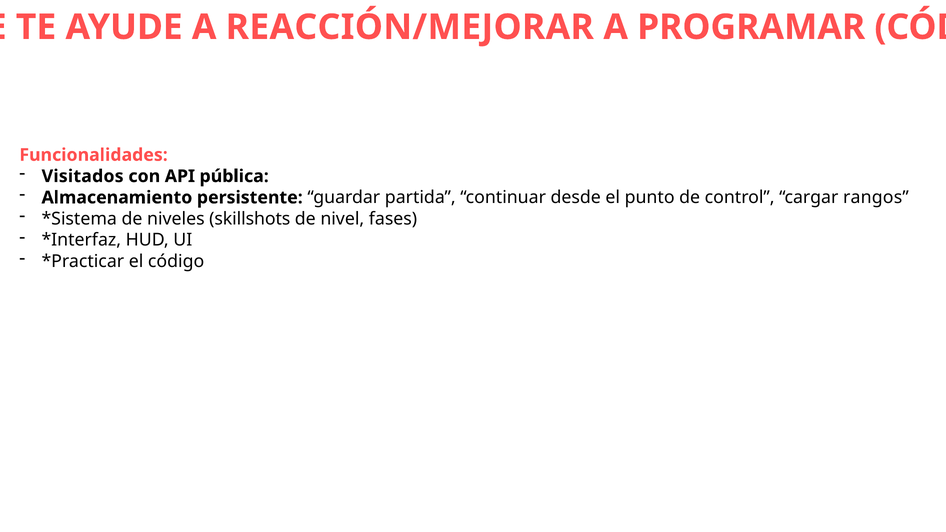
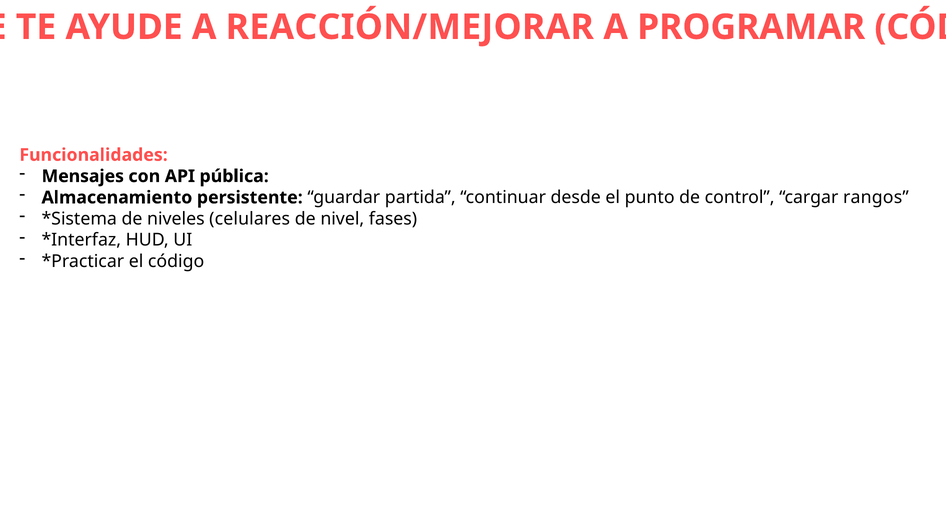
Visitados: Visitados -> Mensajes (83, 176)
skillshots: skillshots -> celulares (250, 219)
